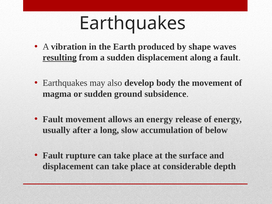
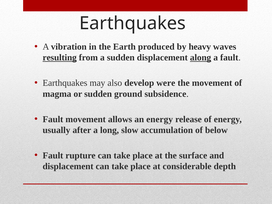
shape: shape -> heavy (200, 47)
along underline: none -> present (201, 58)
body: body -> were (166, 83)
